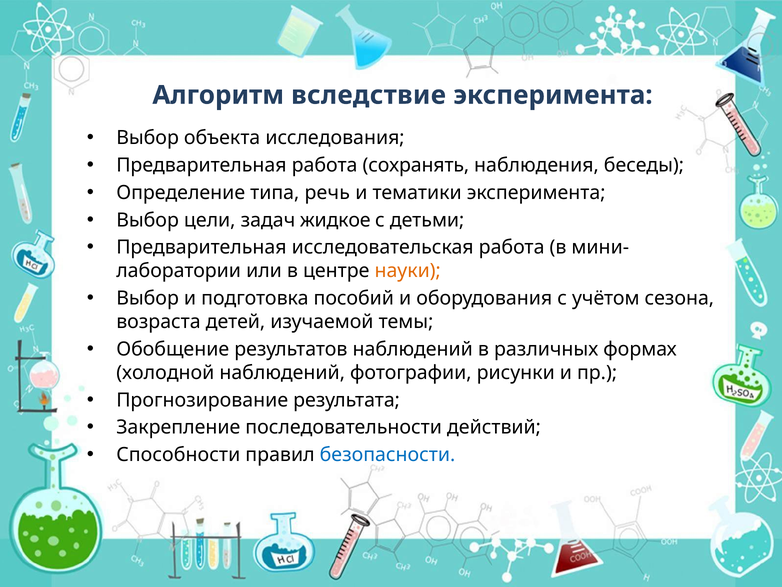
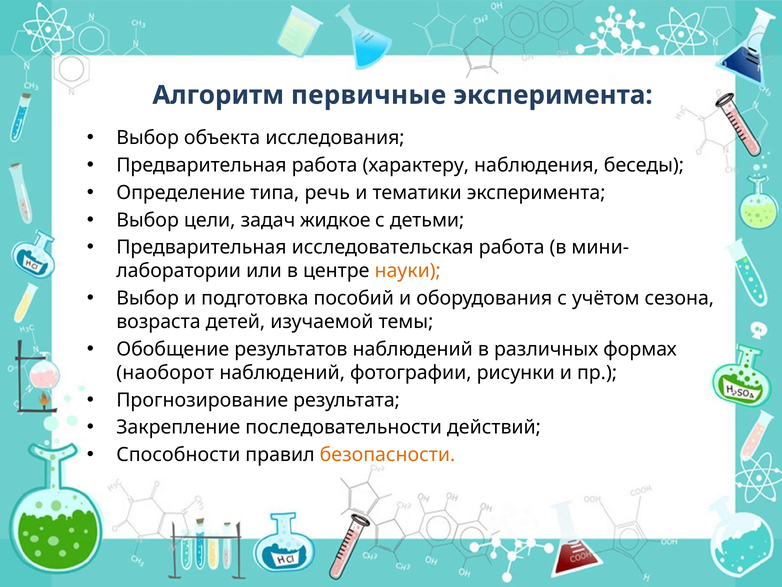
вследствие: вследствие -> первичные (369, 95)
сохранять: сохранять -> характеру (416, 165)
холодной: холодной -> наоборот (165, 372)
безопасности colour: blue -> orange (388, 455)
